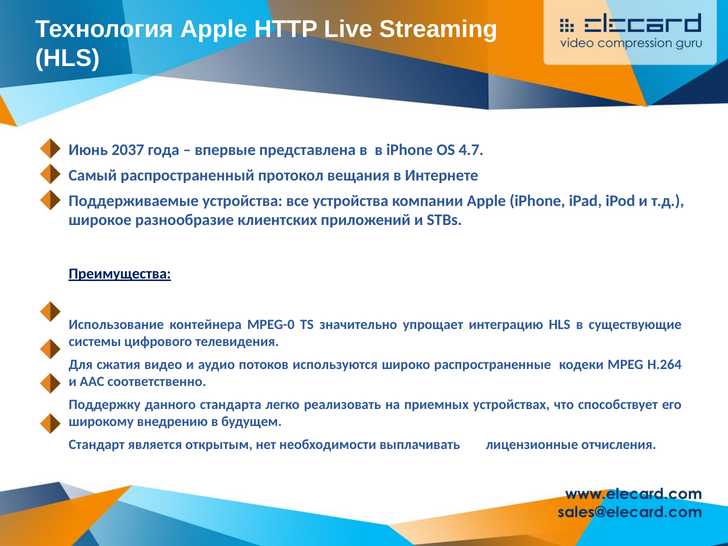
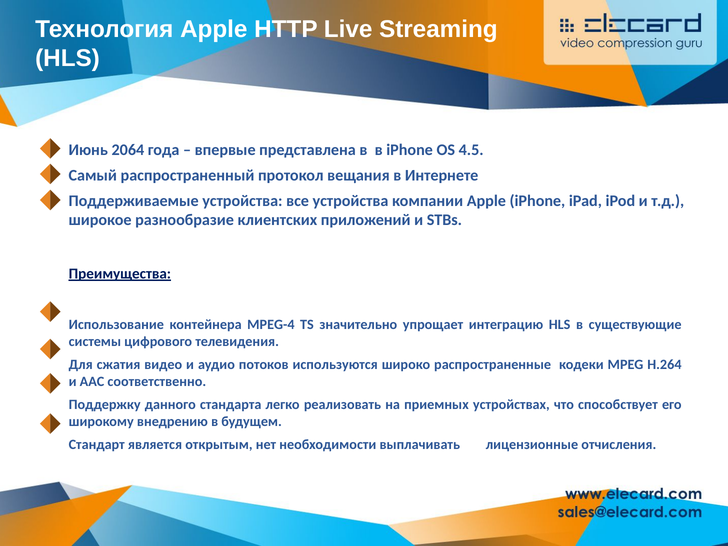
2037: 2037 -> 2064 (128, 150)
4.7: 4.7 -> 4.5 (471, 150)
MPEG-0: MPEG-0 -> MPEG-4 (271, 325)
